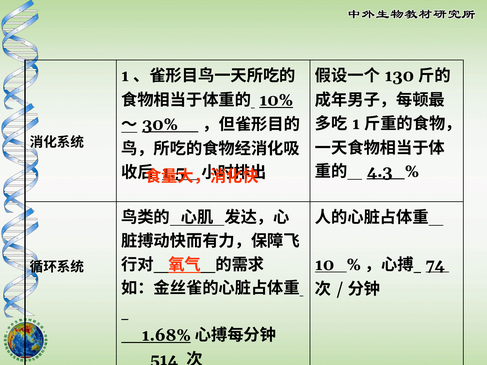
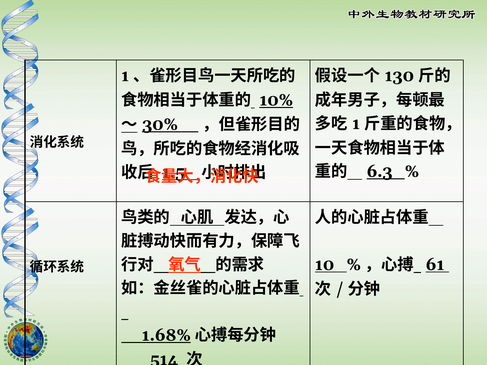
4.3: 4.3 -> 6.3 (380, 172)
74: 74 -> 61 (435, 265)
